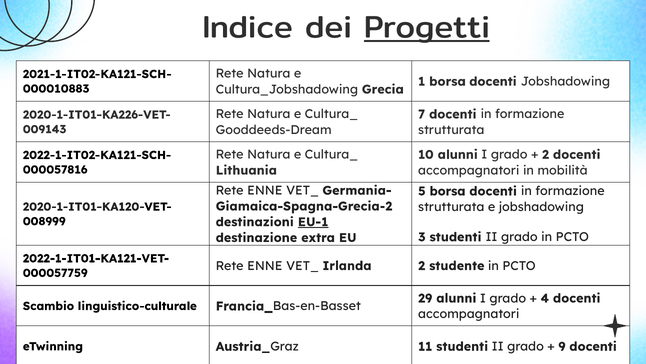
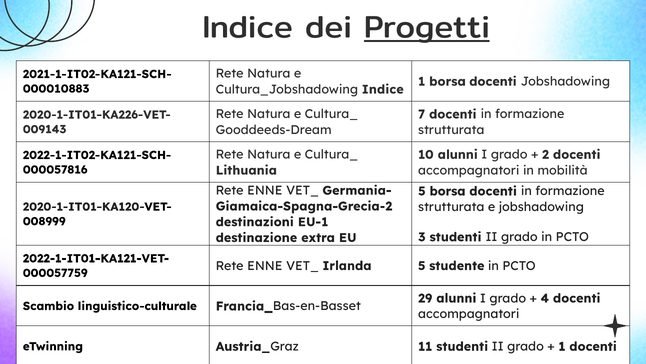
Grecia: Grecia -> Indice (383, 89)
EU-1 underline: present -> none (313, 222)
Irlanda 2: 2 -> 5 (422, 265)
9: 9 -> 1 (562, 346)
